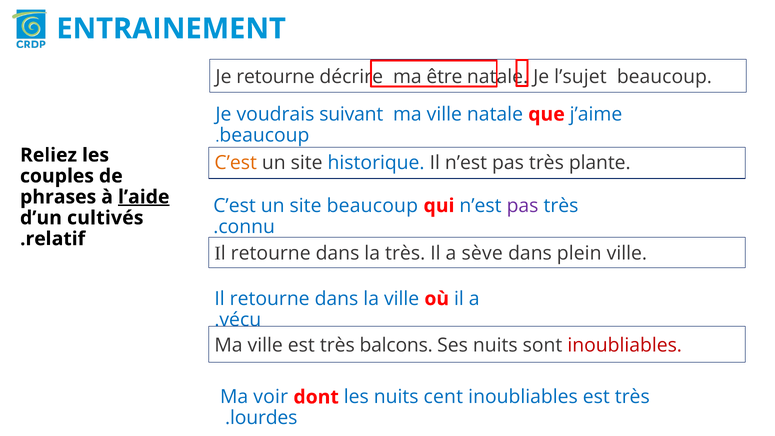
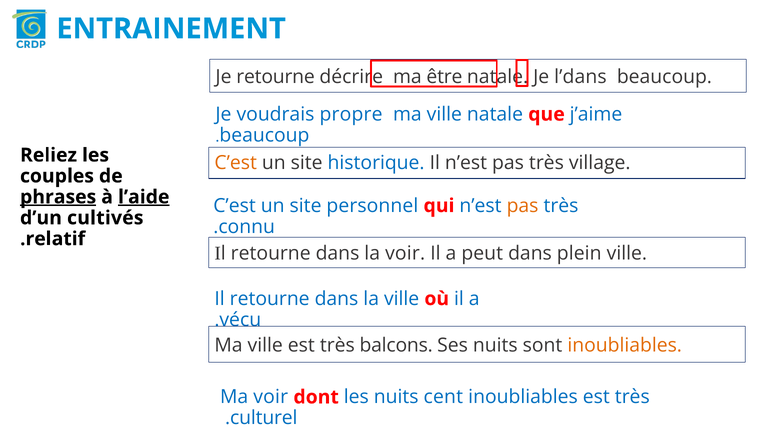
l’sujet: l’sujet -> l’dans (580, 77)
suivant: suivant -> propre (351, 114)
plante: plante -> village (600, 163)
phrases underline: none -> present (58, 197)
site beaucoup: beaucoup -> personnel (372, 206)
pas colour: purple -> orange (523, 206)
la très: très -> voir (405, 253)
sève: sève -> peut (482, 253)
inoubliables colour: red -> orange (625, 345)
lourdes: lourdes -> culturel (264, 418)
